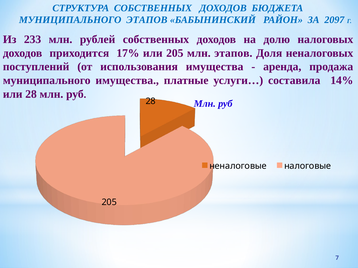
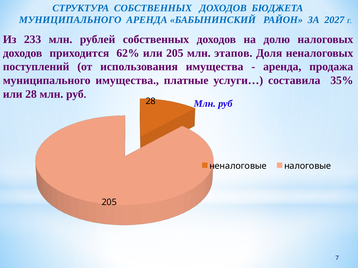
МУНИЦИПАЛЬНОГО ЭТАПОВ: ЭТАПОВ -> АРЕНДА (147, 20)
2097: 2097 -> 2027 (334, 20)
17%: 17% -> 62% (128, 53)
14%: 14% -> 35% (342, 81)
